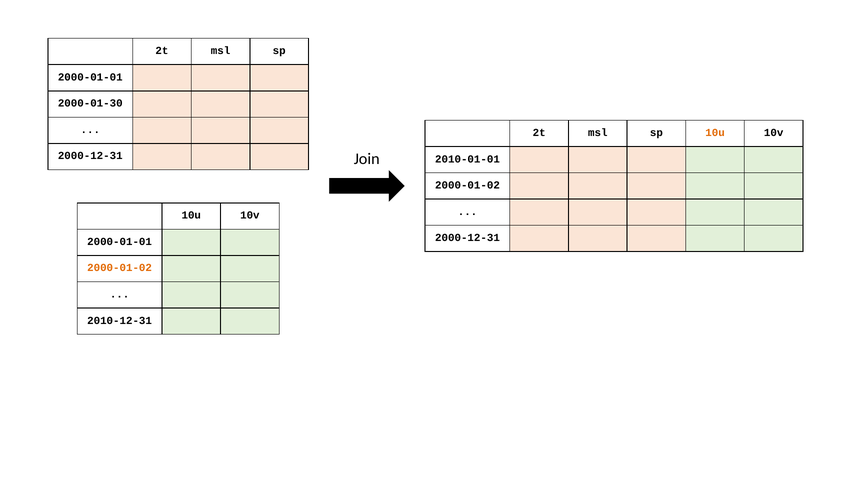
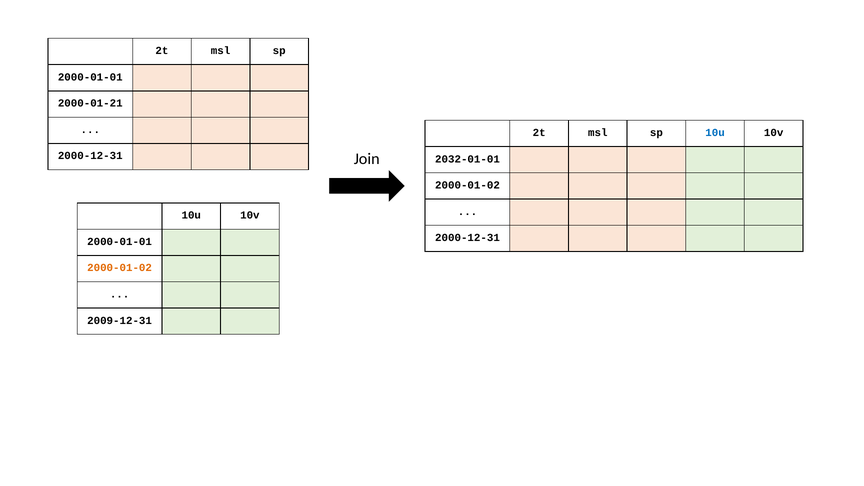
2000-01-30: 2000-01-30 -> 2000-01-21 (90, 103)
10u colour: orange -> blue (715, 133)
2010-01-01: 2010-01-01 -> 2032-01-01 (467, 159)
2010-12-31: 2010-12-31 -> 2009-12-31 (120, 320)
